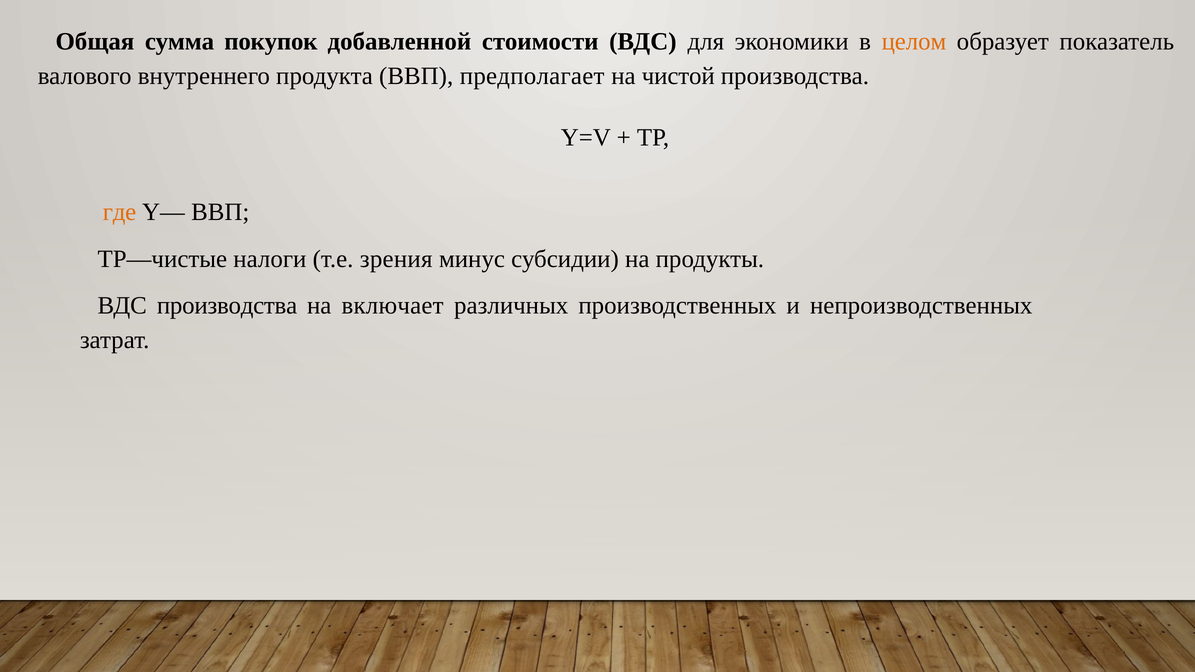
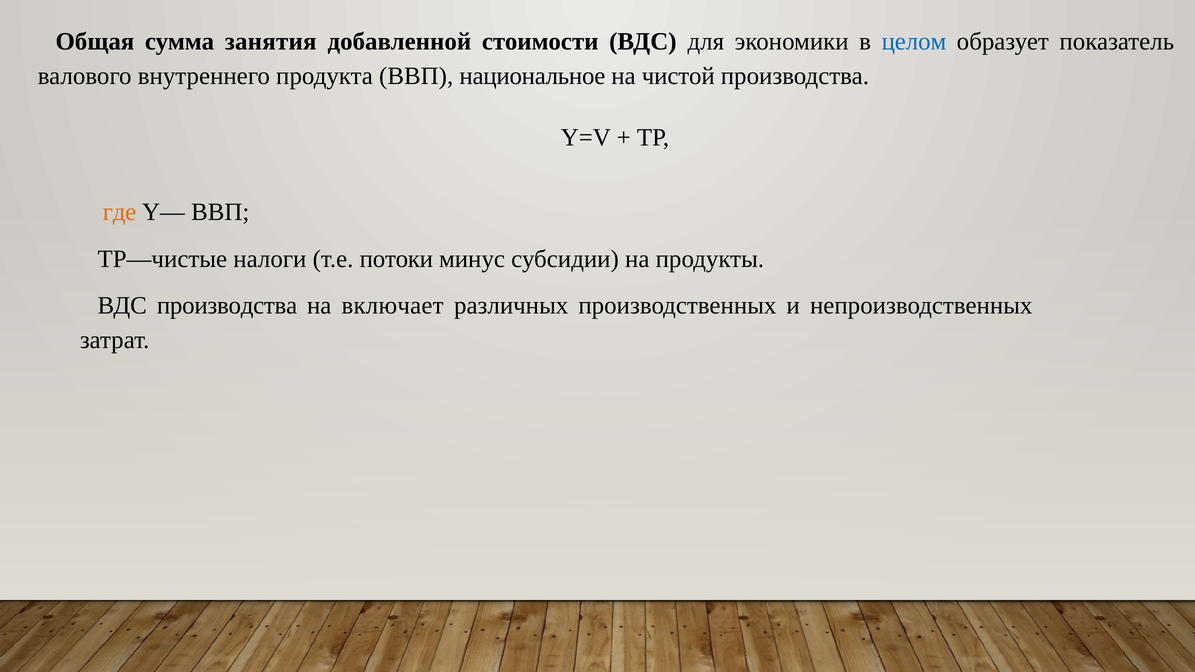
покупок: покупок -> занятия (271, 41)
целом colour: orange -> blue (914, 41)
предполагает: предполагает -> национальное (532, 76)
зрения: зрения -> потоки (396, 259)
